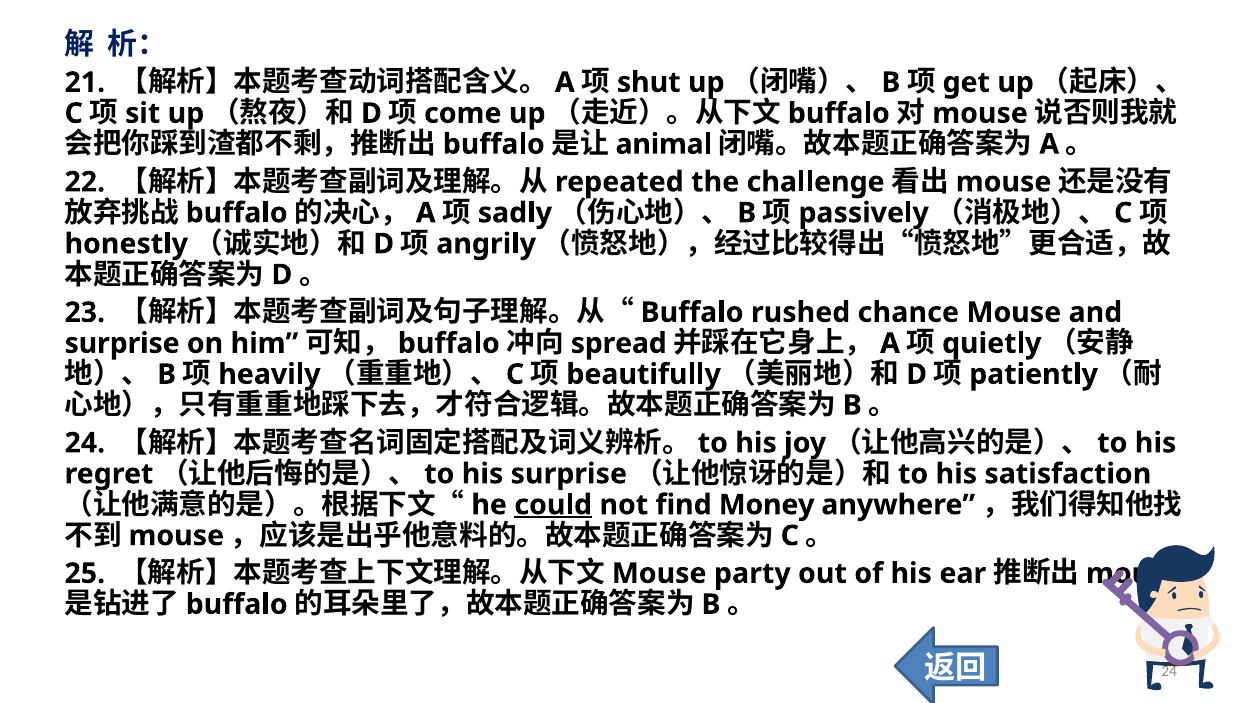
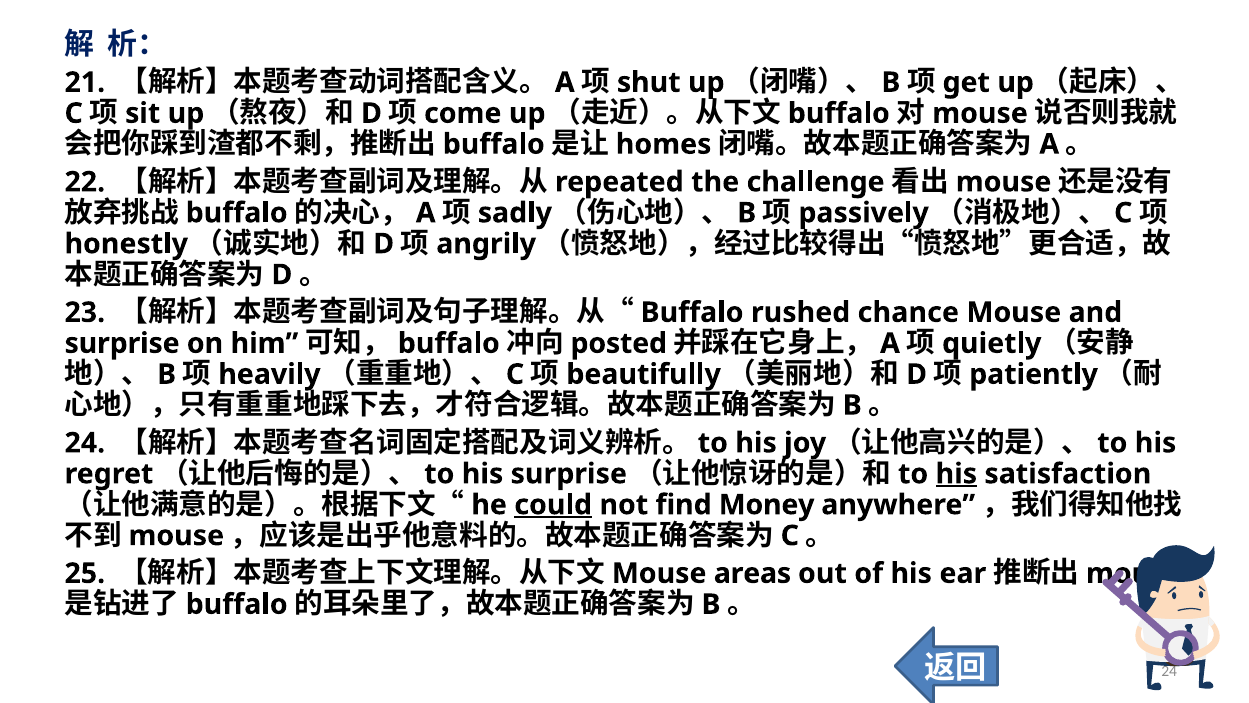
animal: animal -> homes (664, 144)
spread: spread -> posted (619, 343)
his underline: none -> present (956, 474)
party: party -> areas (752, 573)
